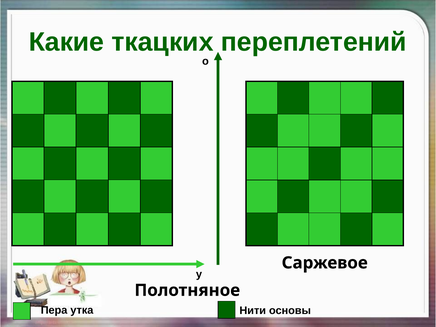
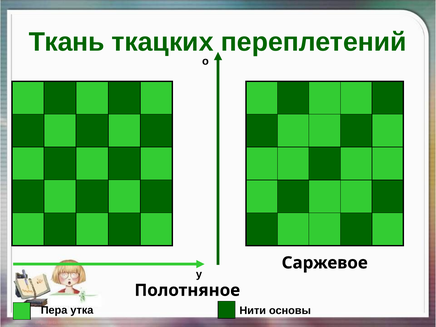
Какие: Какие -> Ткань (67, 42)
